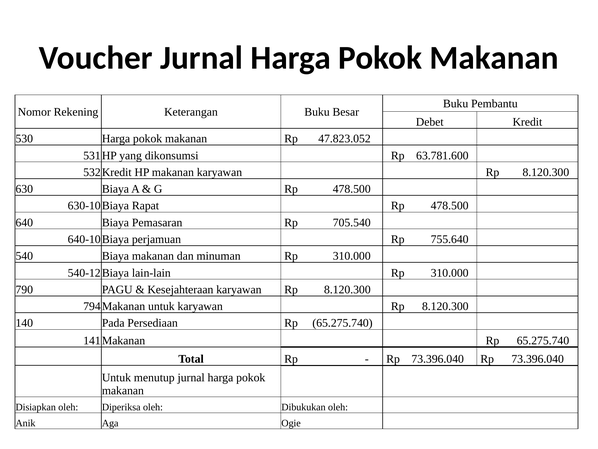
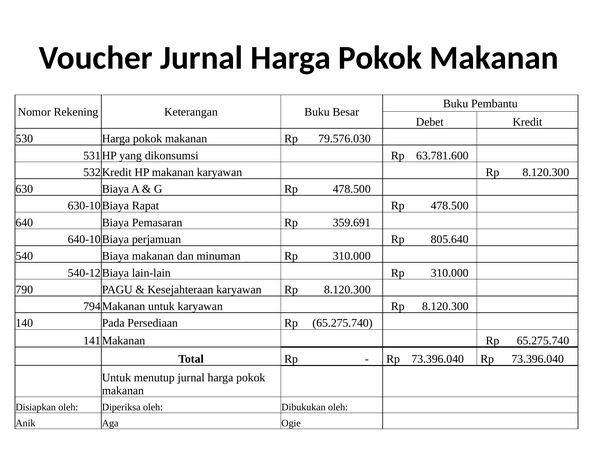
47.823.052: 47.823.052 -> 79.576.030 (344, 139)
705.540: 705.540 -> 359.691 (352, 222)
755.640: 755.640 -> 805.640 (450, 239)
